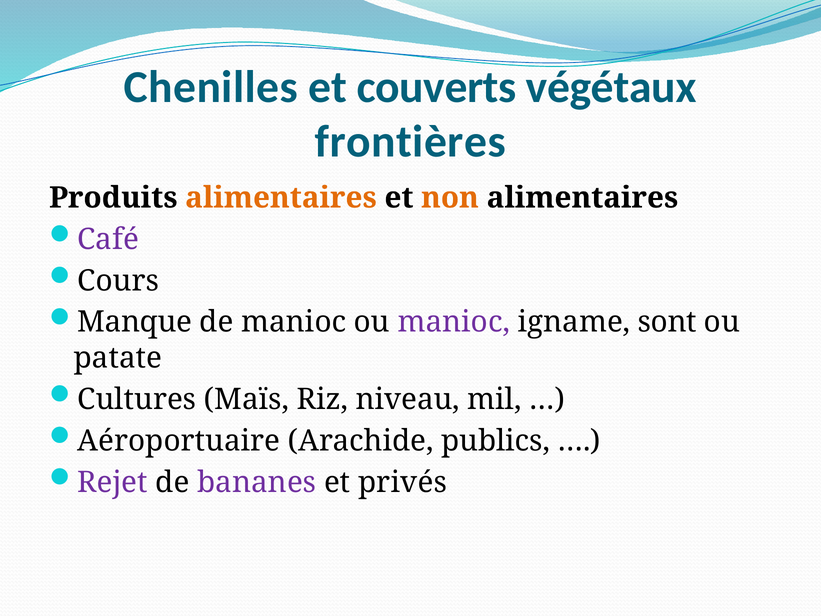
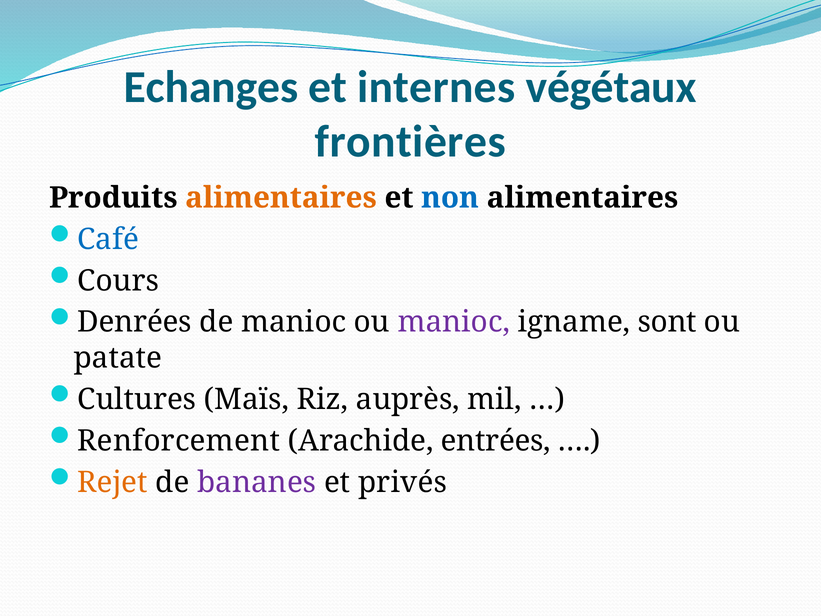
Chenilles: Chenilles -> Echanges (211, 87)
couverts: couverts -> internes (436, 87)
non colour: orange -> blue (450, 198)
Café colour: purple -> blue (108, 239)
Manque: Manque -> Denrées (135, 322)
niveau: niveau -> auprès (408, 399)
Aéroportuaire: Aéroportuaire -> Renforcement (179, 441)
publics: publics -> entrées (496, 441)
Rejet colour: purple -> orange (113, 482)
